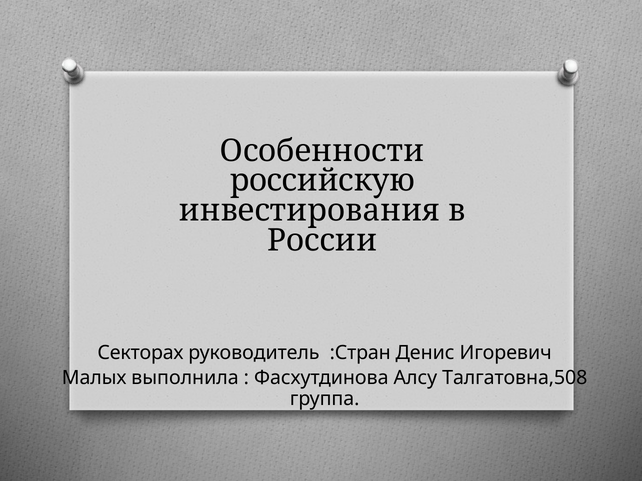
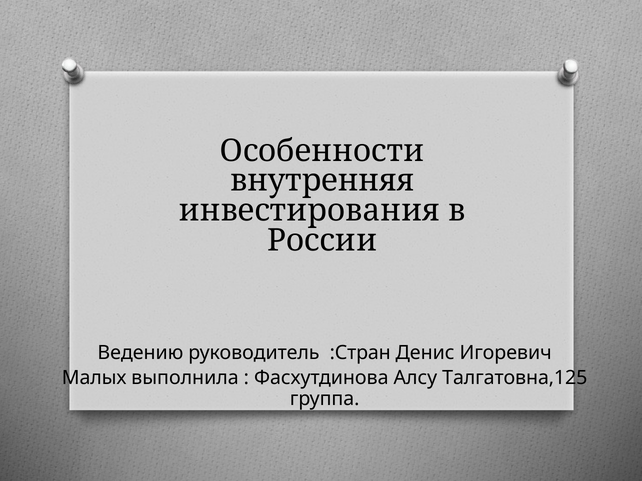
российскую: российскую -> внутренняя (322, 181)
Секторах: Секторах -> Ведению (140, 353)
Талгатовна,508: Талгатовна,508 -> Талгатовна,125 (515, 378)
